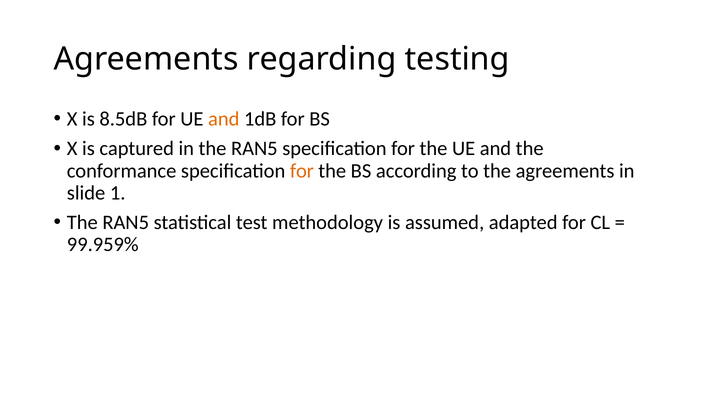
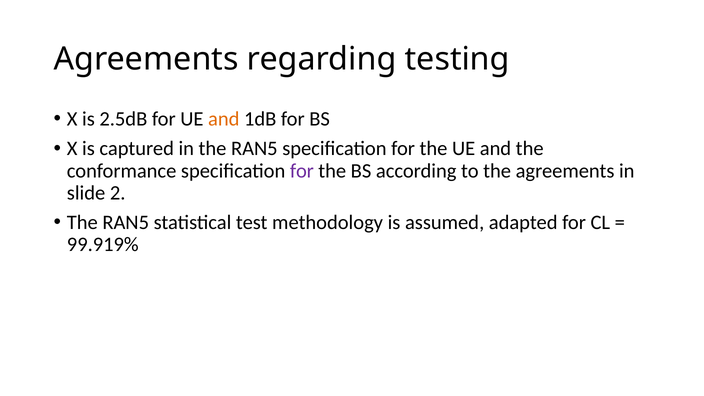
8.5dB: 8.5dB -> 2.5dB (123, 119)
for colour: orange -> purple (302, 171)
1: 1 -> 2 (118, 193)
99.959%: 99.959% -> 99.919% (103, 245)
